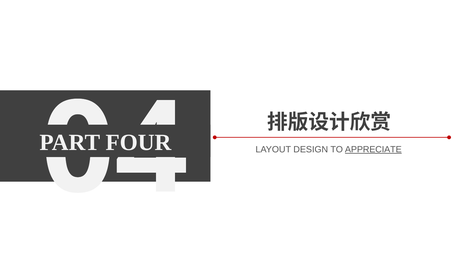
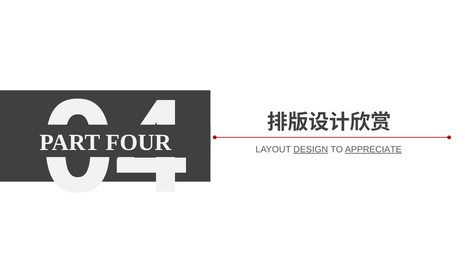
DESIGN underline: none -> present (311, 150)
